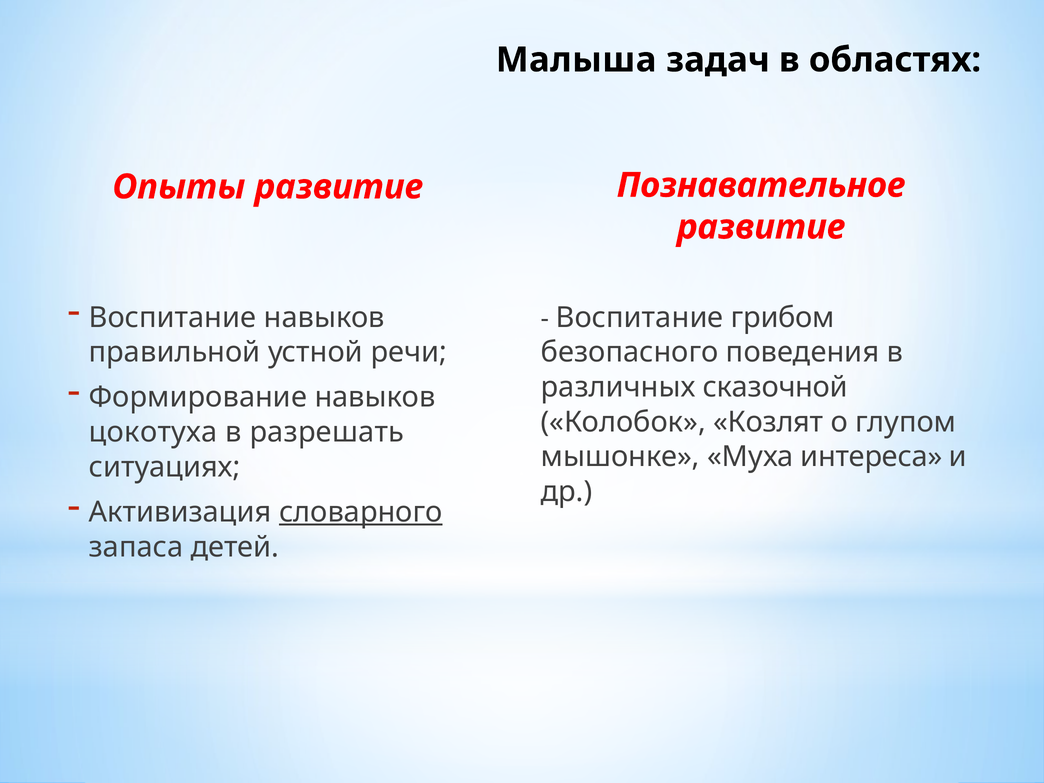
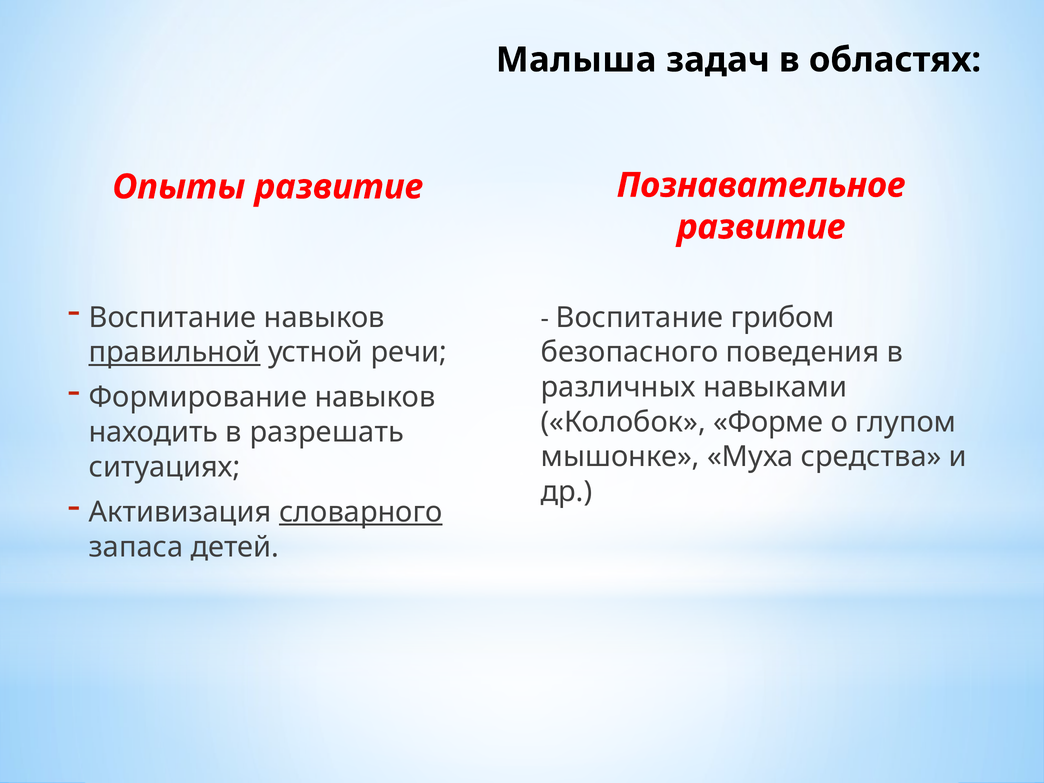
правильной underline: none -> present (175, 352)
сказочной: сказочной -> навыками (775, 387)
Козлят: Козлят -> Форме (768, 422)
цокотуха: цокотуха -> находить (153, 432)
интереса: интереса -> средства (871, 457)
